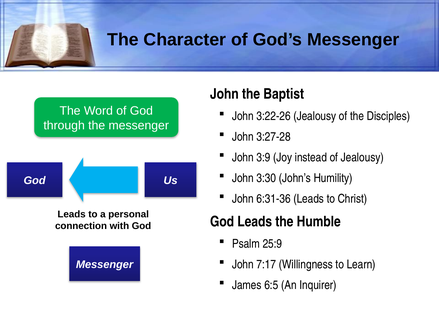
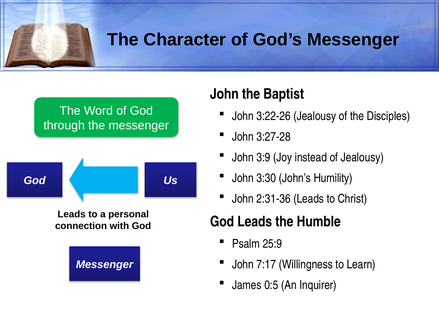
6:31-36: 6:31-36 -> 2:31-36 (274, 199)
6:5: 6:5 -> 0:5 (271, 285)
